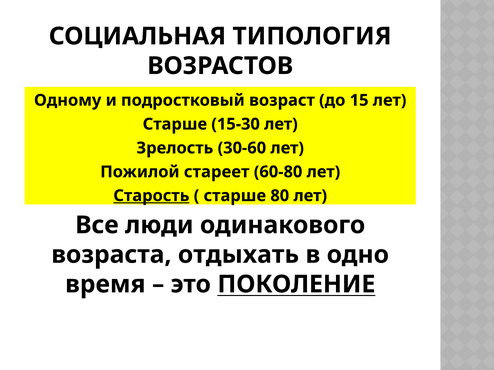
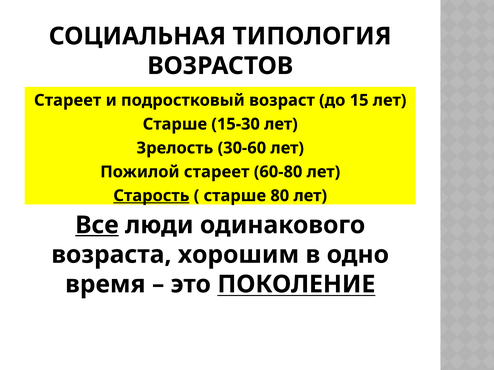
Одному: Одному -> Стареет (68, 100)
Все underline: none -> present (97, 225)
отдыхать: отдыхать -> хорошим (239, 255)
